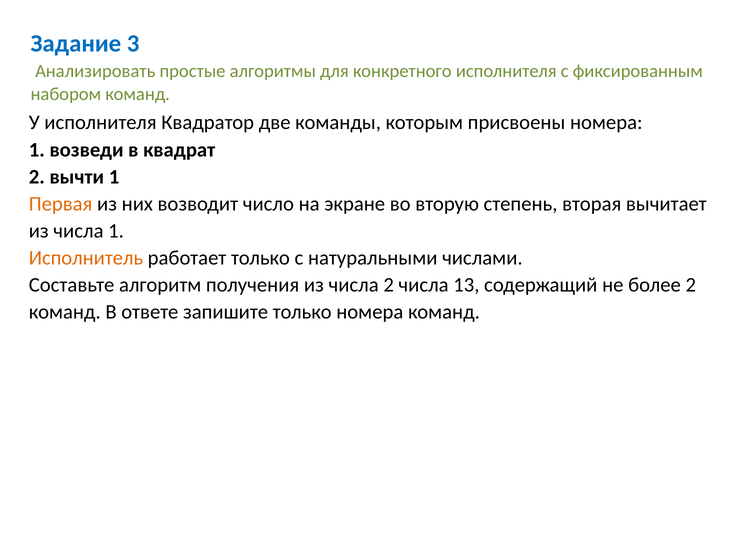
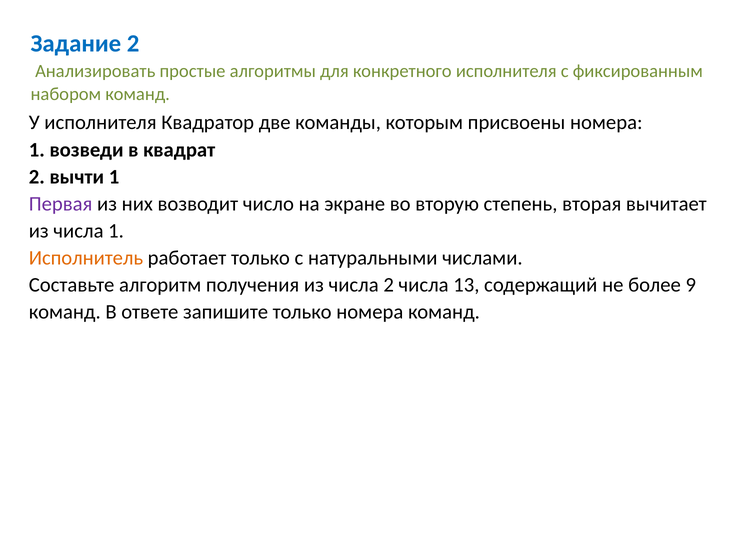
Задание 3: 3 -> 2 (133, 44)
Первая colour: orange -> purple (61, 204)
более 2: 2 -> 9 (691, 285)
